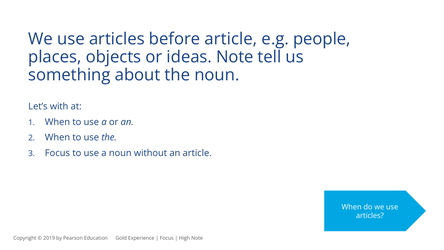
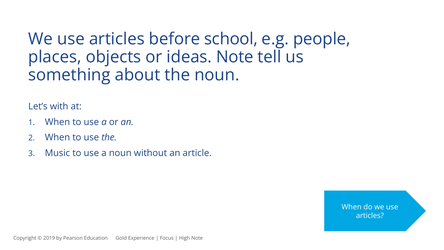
before article: article -> school (231, 39)
Focus: Focus -> Music (57, 153)
